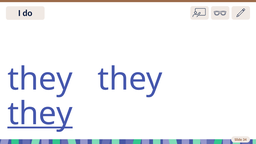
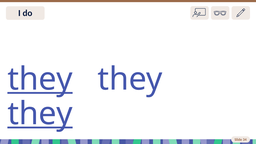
they underline: none -> present (40, 79)
